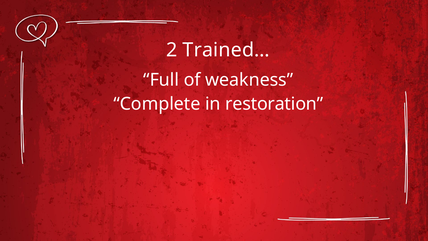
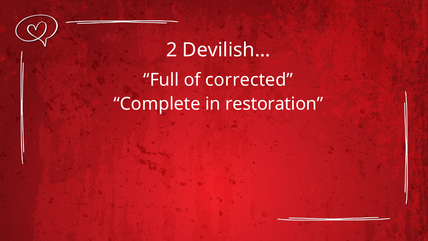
Trained…: Trained… -> Devilish… (226, 50)
weakness: weakness -> corrected (249, 80)
